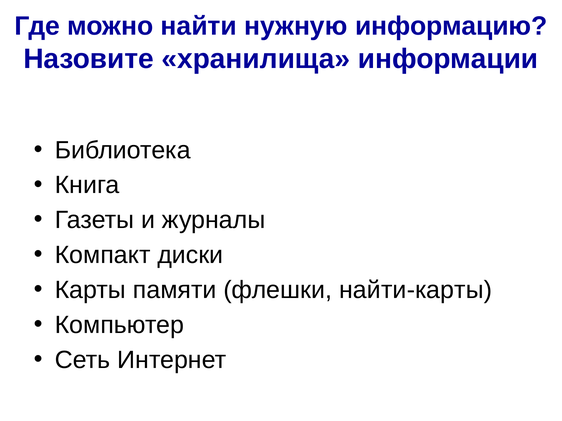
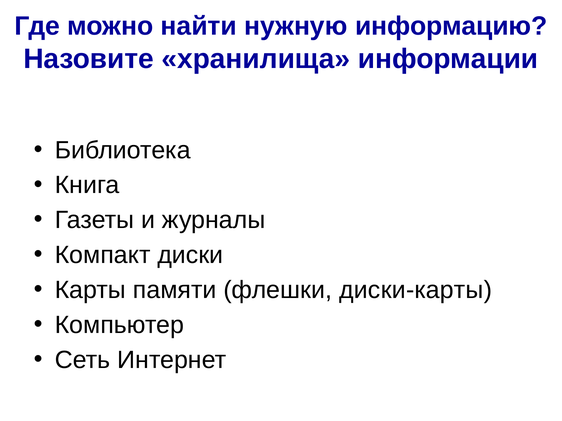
найти-карты: найти-карты -> диски-карты (416, 290)
